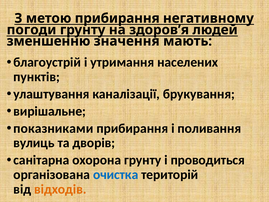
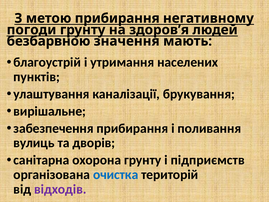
зменшенню: зменшенню -> безбарвною (48, 41)
показниками: показниками -> забезпечення (53, 128)
проводиться: проводиться -> підприємств (208, 160)
відходів colour: orange -> purple (60, 189)
